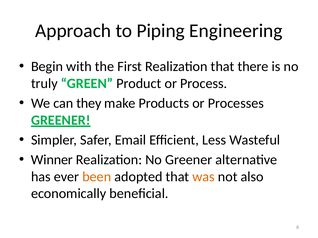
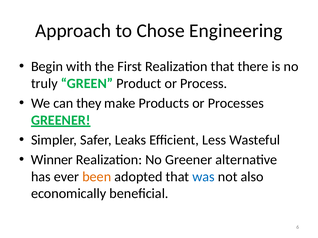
Piping: Piping -> Chose (161, 31)
Email: Email -> Leaks (130, 140)
was colour: orange -> blue (204, 177)
